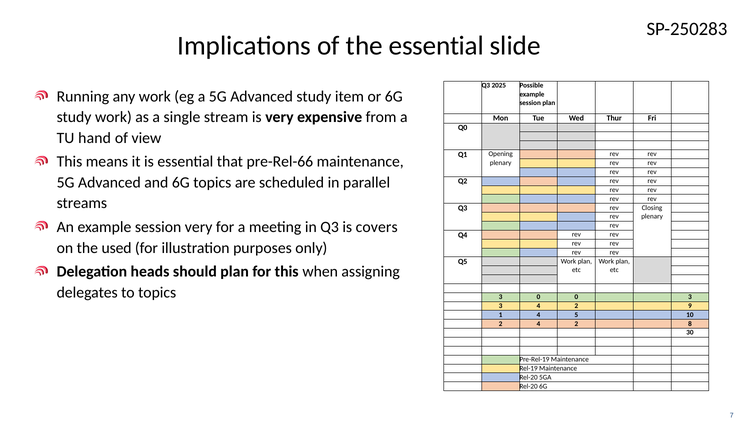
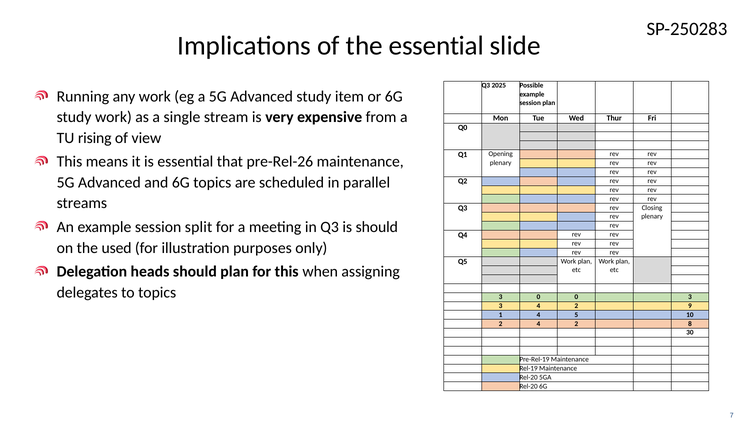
hand: hand -> rising (95, 138)
pre-Rel-66: pre-Rel-66 -> pre-Rel-26 (280, 162)
session very: very -> split (199, 227)
is covers: covers -> should (377, 227)
